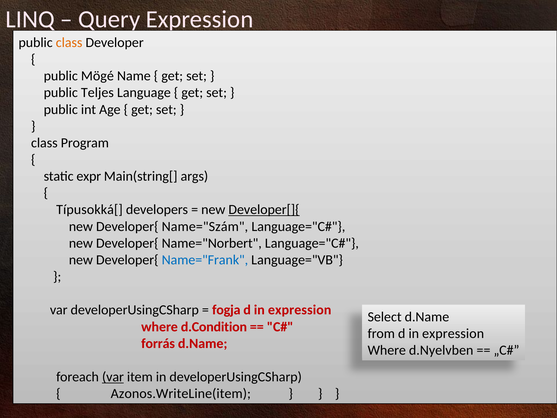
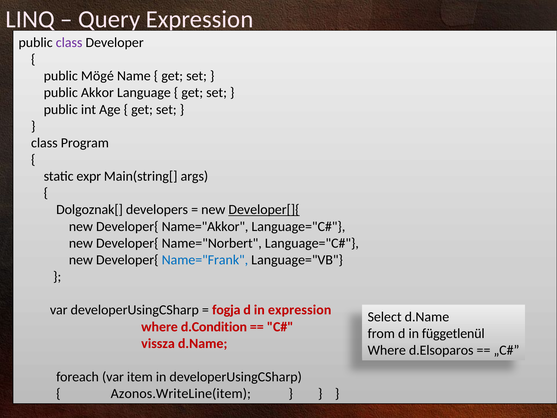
class colour: orange -> purple (69, 43)
Teljes: Teljes -> Akkor (97, 93)
Típusokká[: Típusokká[ -> Dolgoznak[ (90, 210)
Name="Szám: Name="Szám -> Name="Akkor (205, 226)
from d in expression: expression -> függetlenül (453, 333)
forrás: forrás -> vissza (158, 343)
d.Nyelvben: d.Nyelvben -> d.Elsoparos (441, 350)
var underline: present -> none (113, 377)
